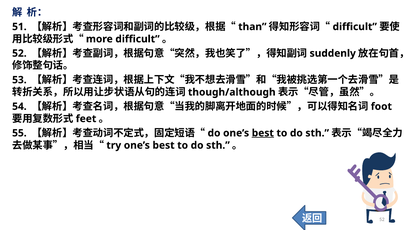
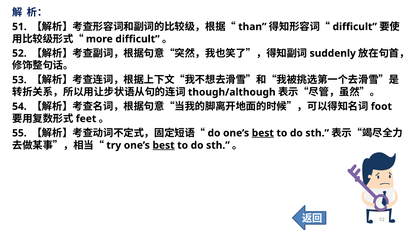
best underline: none -> present (164, 145)
